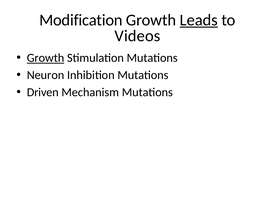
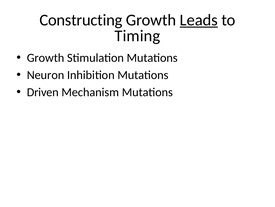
Modification: Modification -> Constructing (81, 20)
Videos: Videos -> Timing (137, 36)
Growth underline: present -> none (46, 58)
